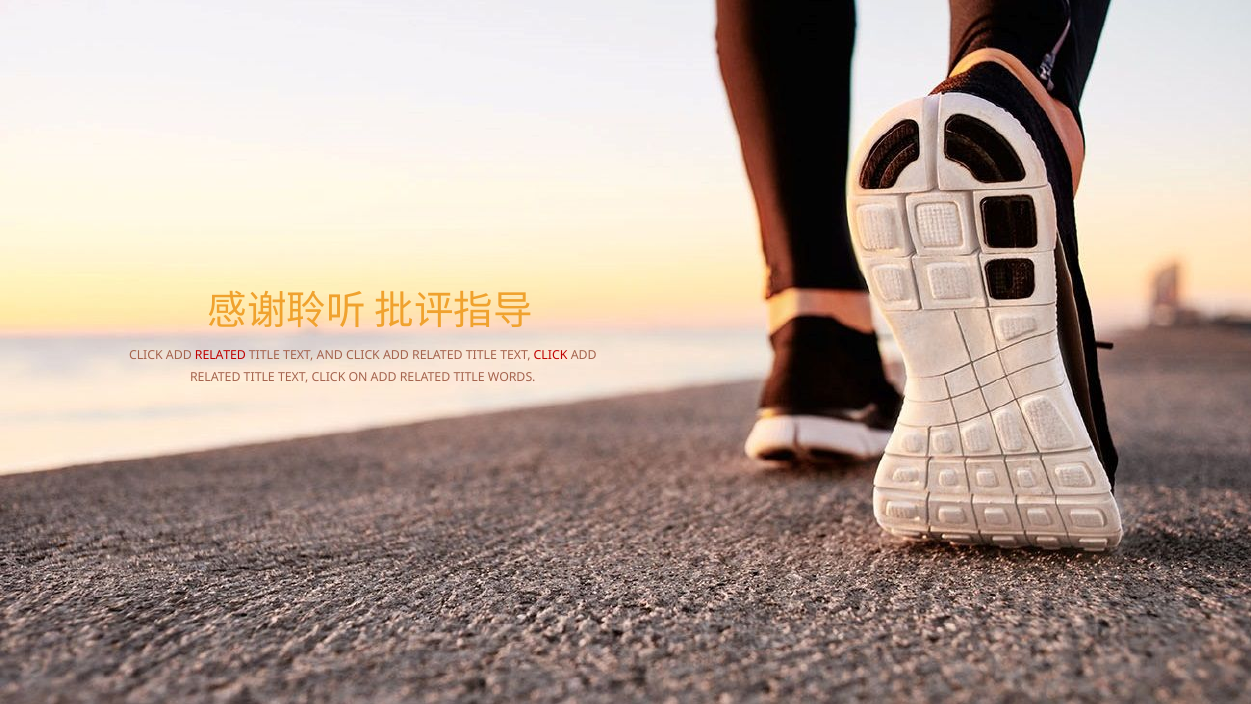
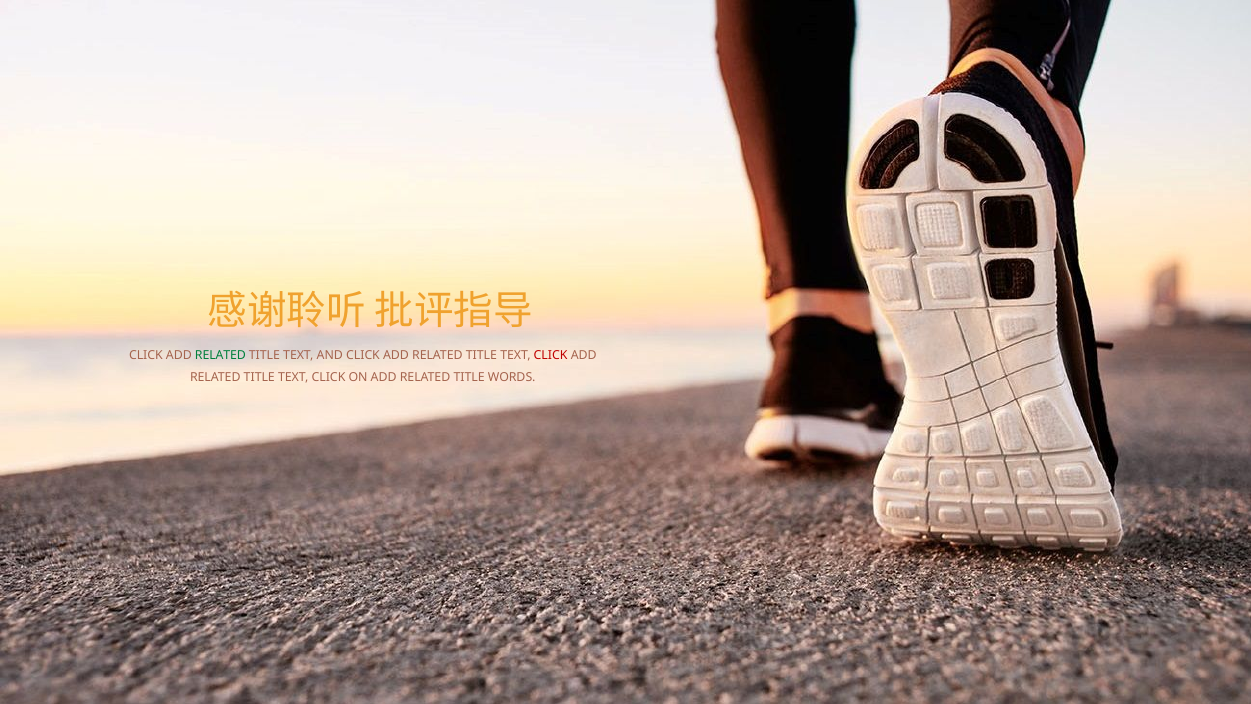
RELATED colour: red -> green (220, 355)
